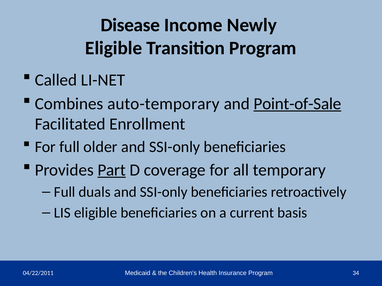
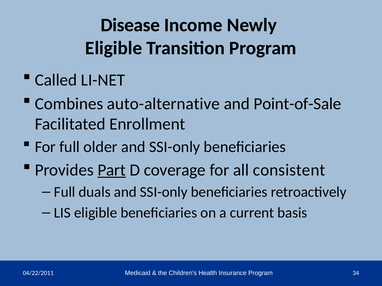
auto-temporary: auto-temporary -> auto-alternative (163, 104)
Point-of-Sale underline: present -> none (297, 104)
temporary: temporary -> consistent (289, 170)
